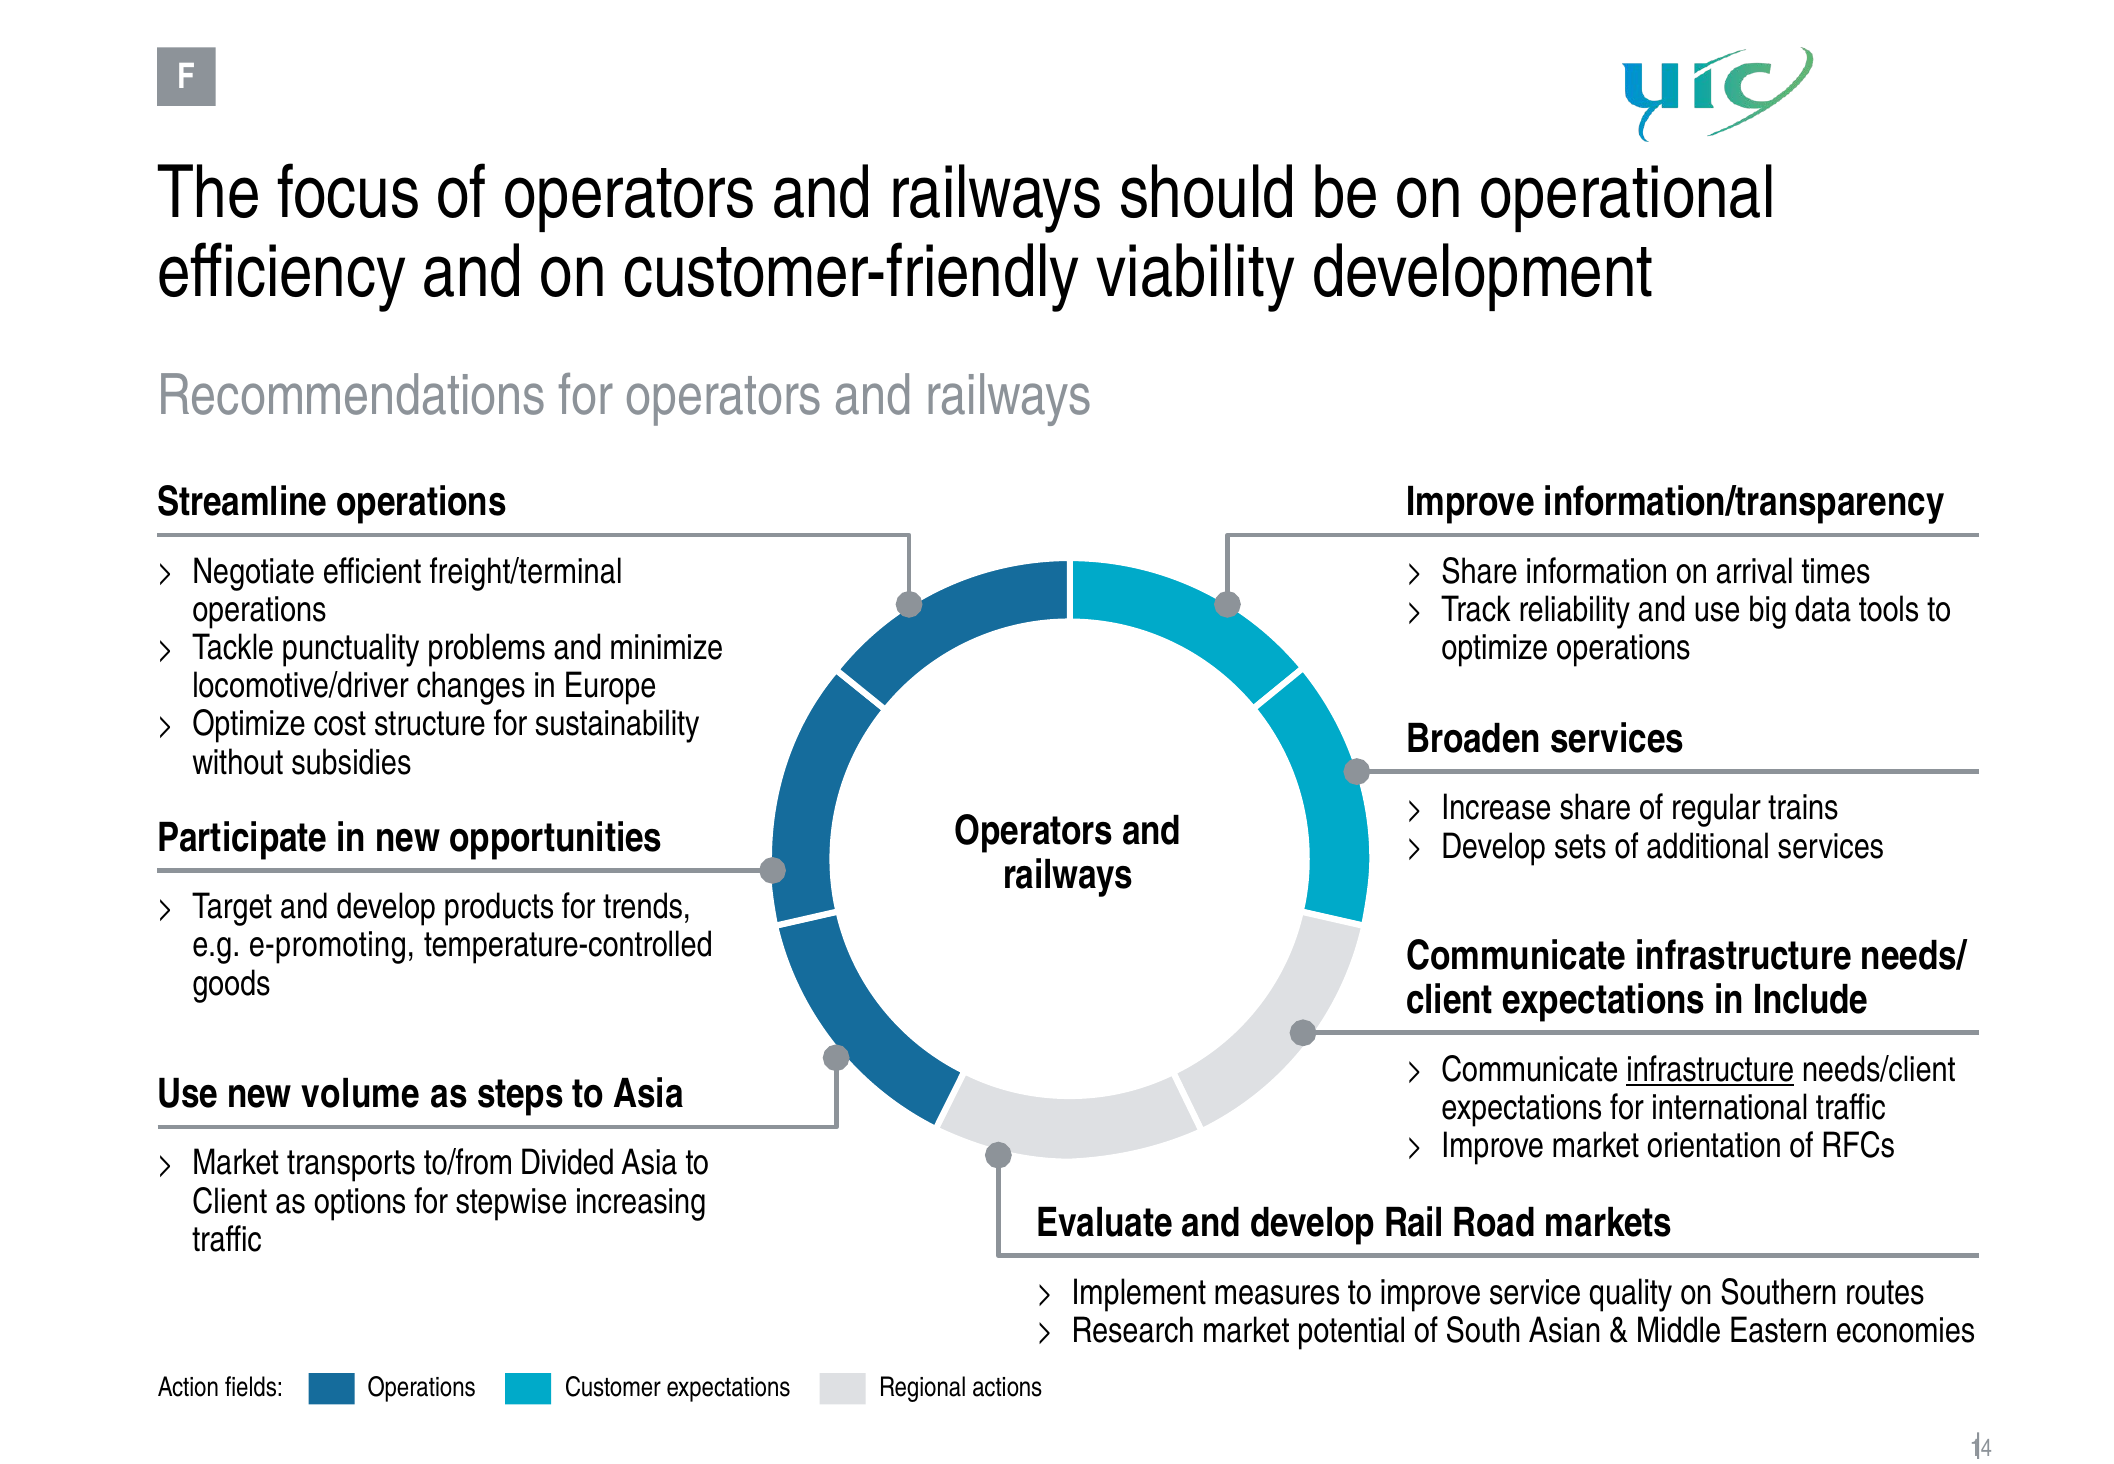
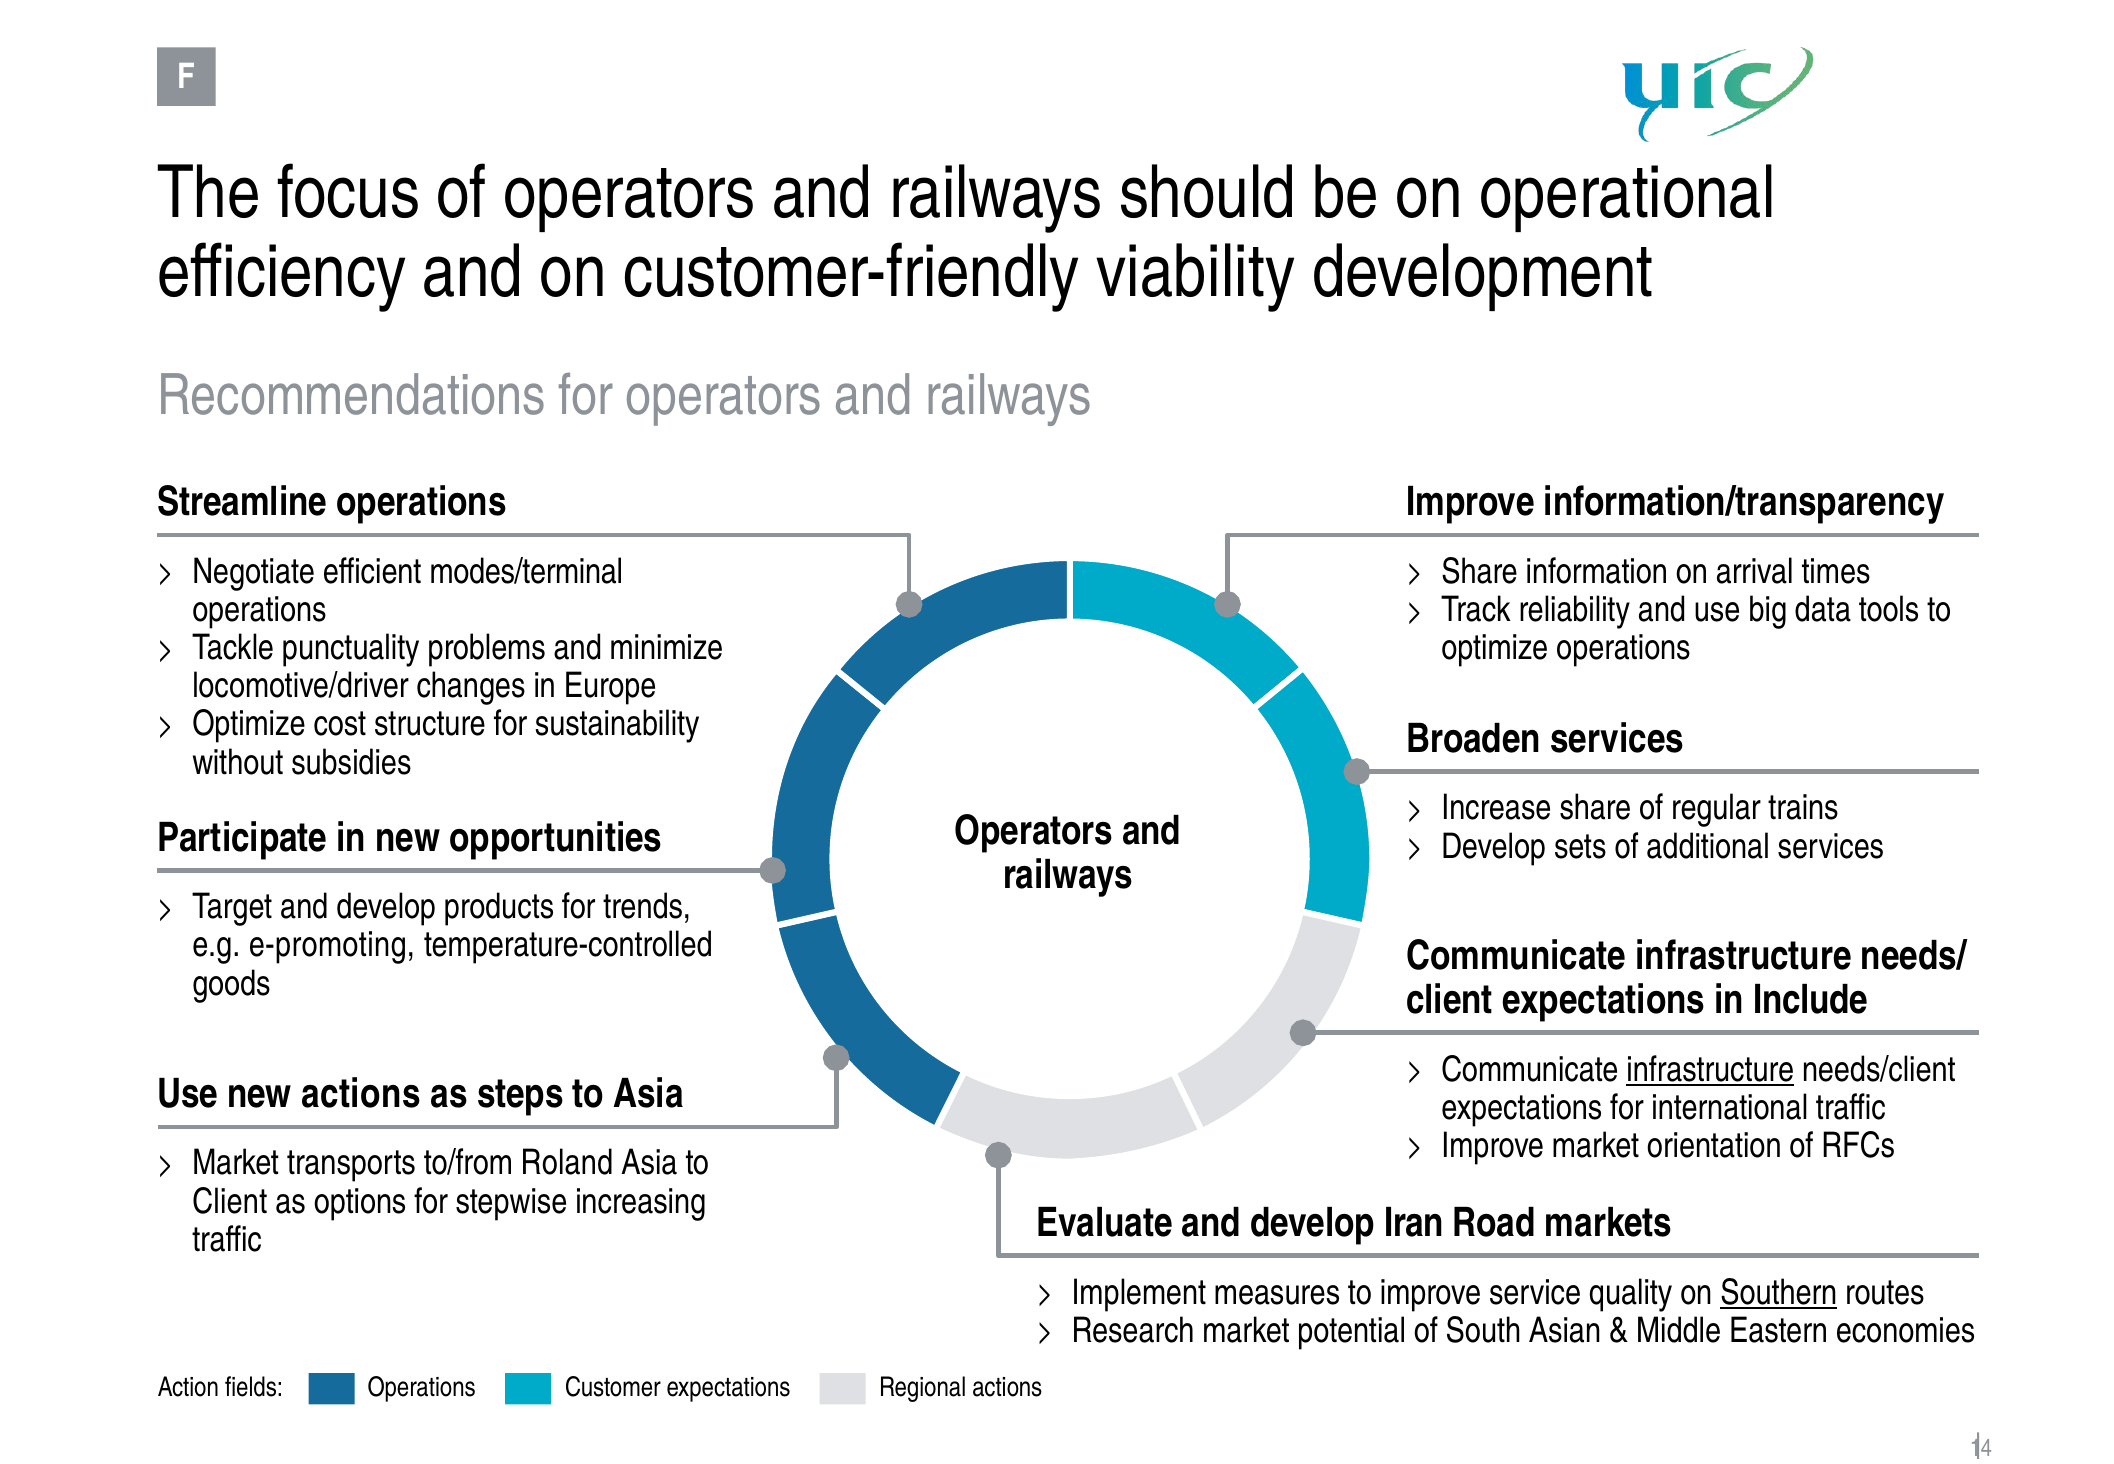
freight/terminal: freight/terminal -> modes/terminal (526, 572)
new volume: volume -> actions (361, 1094)
Divided: Divided -> Roland (567, 1163)
Rail: Rail -> Iran (1414, 1223)
Southern underline: none -> present (1779, 1292)
